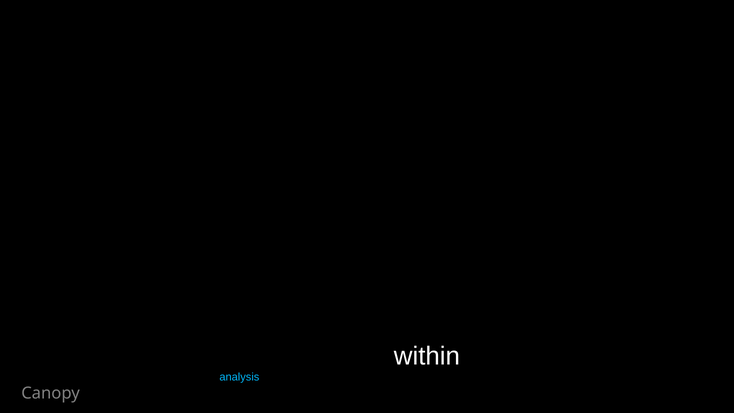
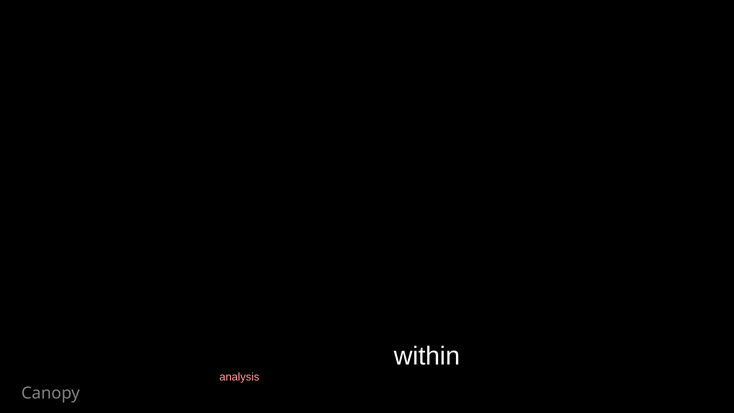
analysis colour: light blue -> pink (239, 377)
